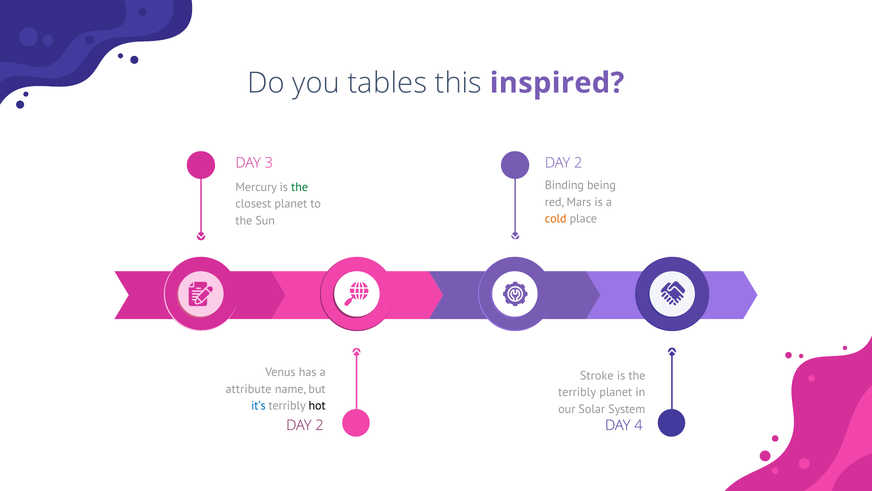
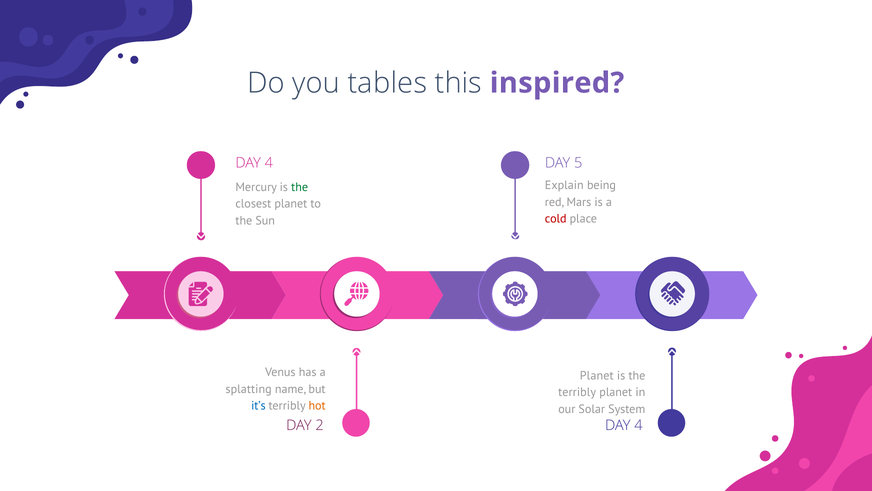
3: 3 -> 4 (269, 163)
2: 2 -> 5 (578, 163)
Binding: Binding -> Explain (564, 185)
cold colour: orange -> red (556, 219)
Stroke: Stroke -> Planet (597, 375)
attribute: attribute -> splatting (249, 389)
hot colour: black -> orange (317, 406)
